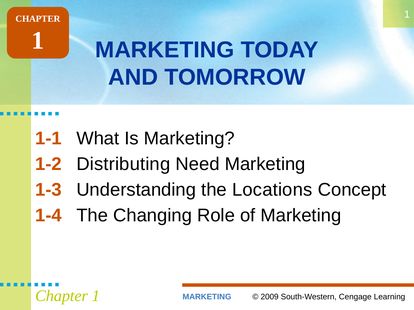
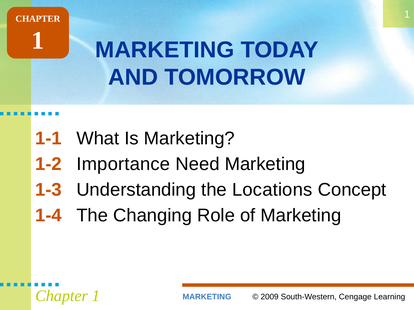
Distributing: Distributing -> Importance (123, 164)
